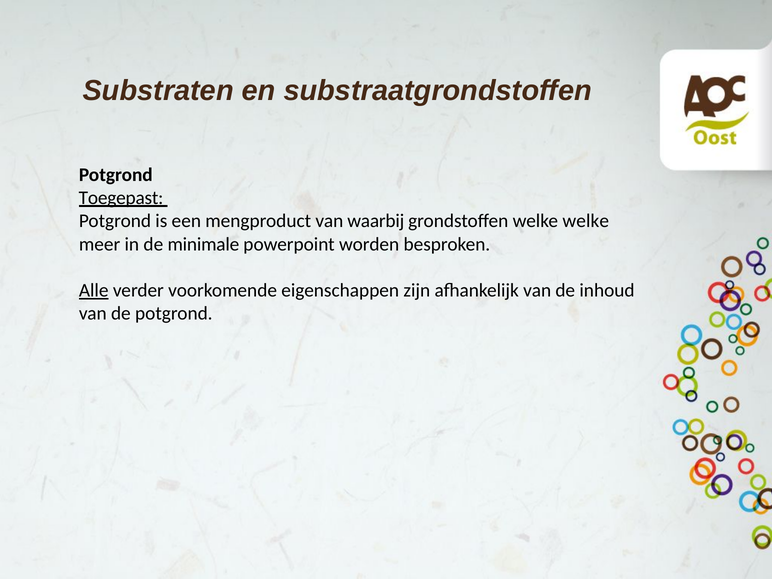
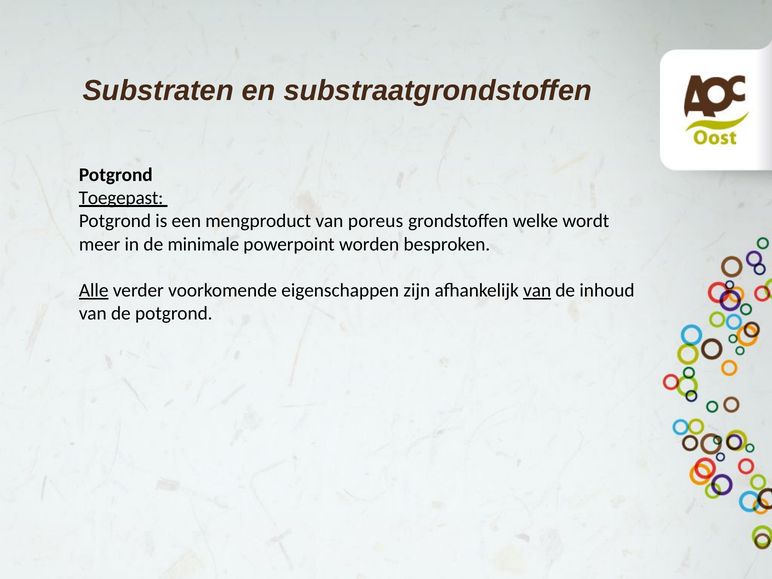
waarbij: waarbij -> poreus (376, 221)
welke welke: welke -> wordt (586, 221)
van underline: none -> present (537, 290)
